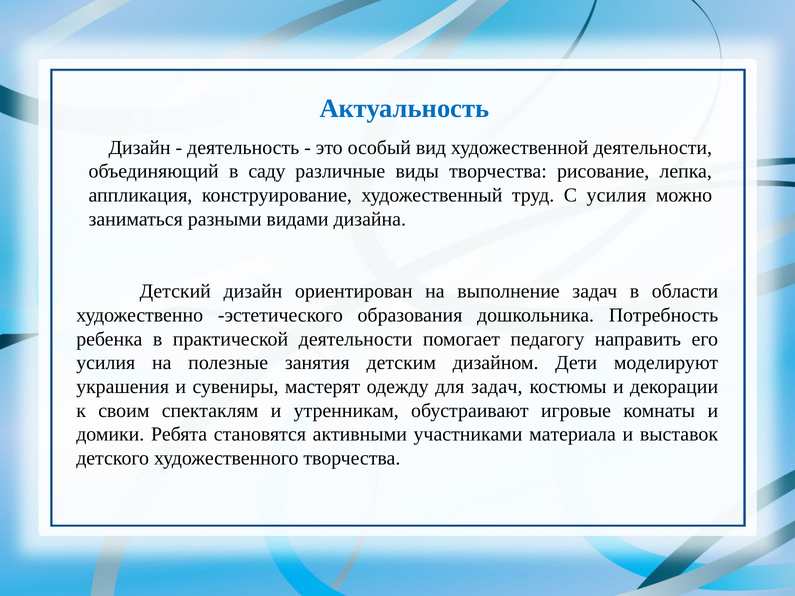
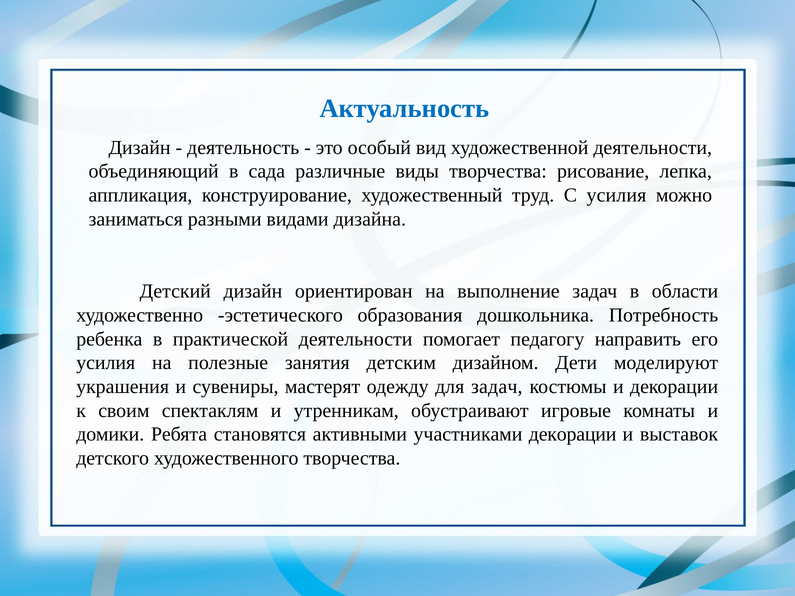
саду: саду -> сада (267, 171)
участниками материала: материала -> декорации (573, 435)
